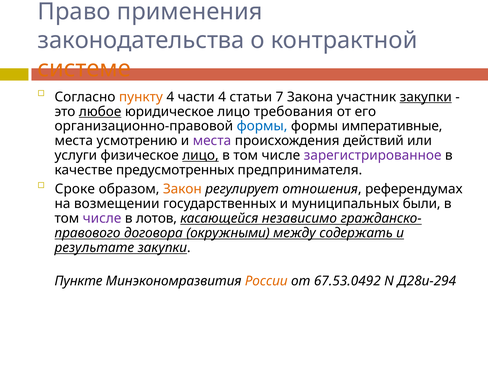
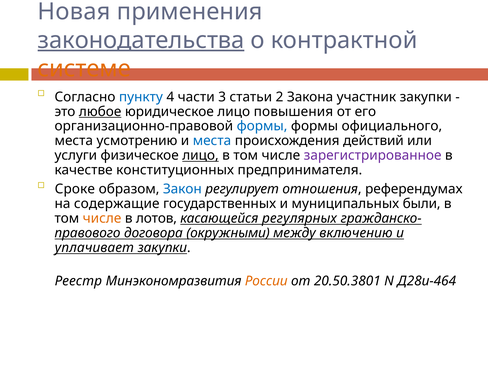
Право: Право -> Новая (74, 12)
законодательства underline: none -> present (141, 40)
пункту colour: orange -> blue (141, 97)
части 4: 4 -> 3 (222, 97)
7: 7 -> 2 (280, 97)
закупки underline: present -> none (426, 97)
требования: требования -> повышения (293, 112)
императивные: императивные -> официального (392, 126)
места colour: purple -> blue (212, 141)
предусмотренных: предусмотренных -> конституционных (175, 170)
Закон colour: orange -> blue (182, 189)
возмещении: возмещении -> содержащие (117, 204)
числе colour: purple -> orange (102, 218)
независимо: независимо -> регулярных (299, 218)
содержать: содержать -> включению (356, 233)
результате: результате -> уплачивает (94, 248)
Пункте: Пункте -> Реестр (78, 281)
67.53.0492: 67.53.0492 -> 20.50.3801 (347, 281)
Д28и-294: Д28и-294 -> Д28и-464 (427, 281)
